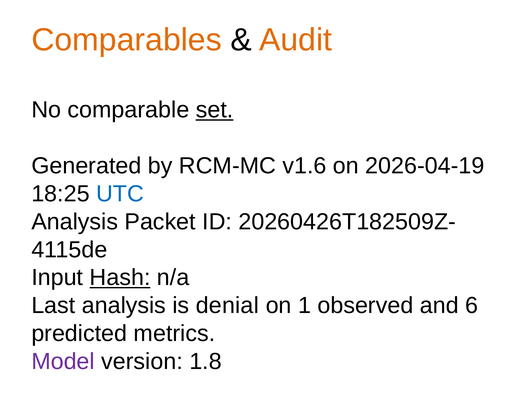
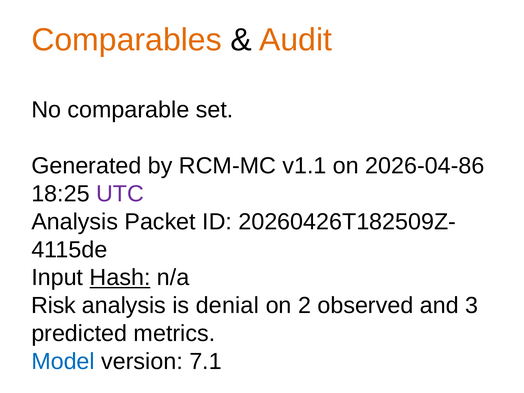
set underline: present -> none (214, 110)
v1.6: v1.6 -> v1.1 (304, 166)
2026-04-19: 2026-04-19 -> 2026-04-86 (425, 166)
UTC colour: blue -> purple (120, 194)
Last: Last -> Risk (53, 306)
1: 1 -> 2 (305, 306)
6: 6 -> 3 (472, 306)
Model colour: purple -> blue (63, 361)
1.8: 1.8 -> 7.1 (206, 361)
